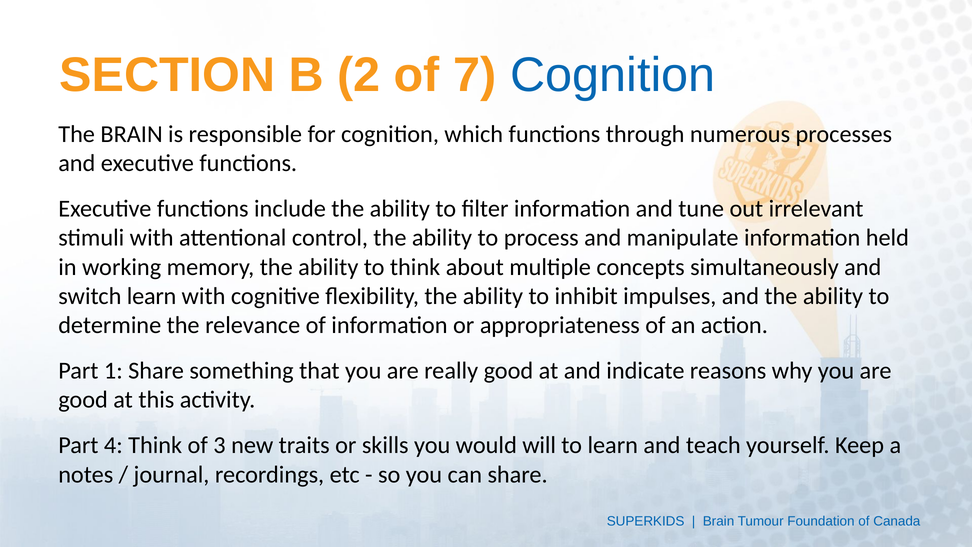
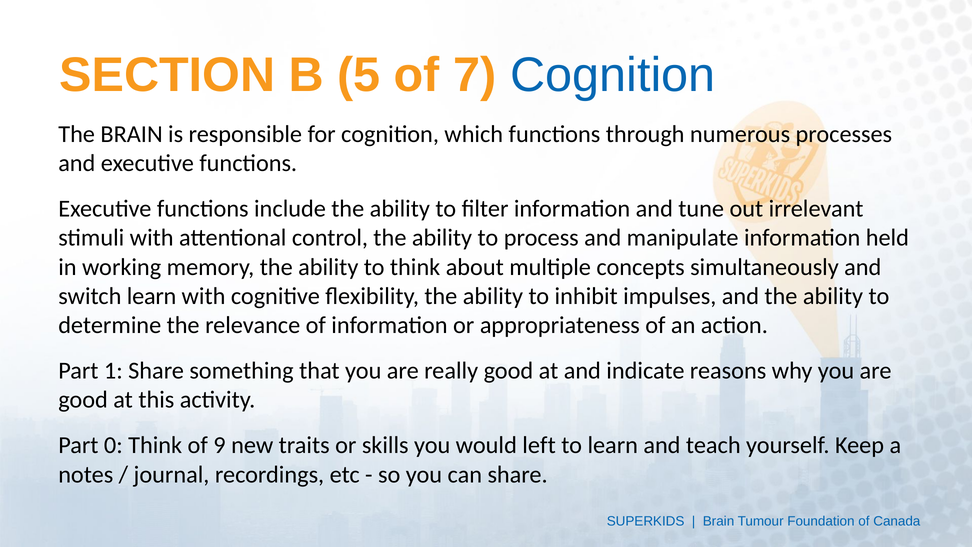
2: 2 -> 5 (359, 75)
4: 4 -> 0 (113, 445)
3: 3 -> 9 (220, 445)
will: will -> left (539, 445)
